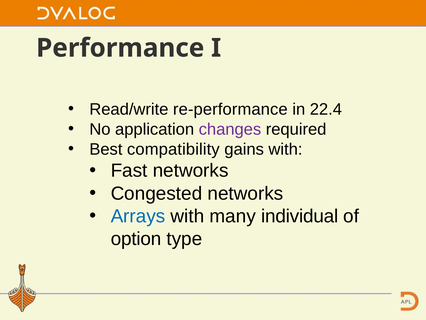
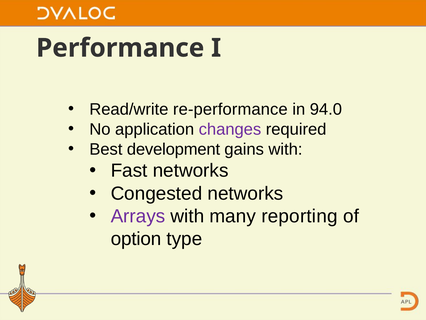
22.4: 22.4 -> 94.0 (326, 109)
compatibility: compatibility -> development (173, 149)
Arrays colour: blue -> purple (138, 216)
individual: individual -> reporting (299, 216)
